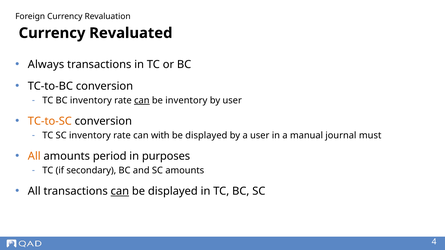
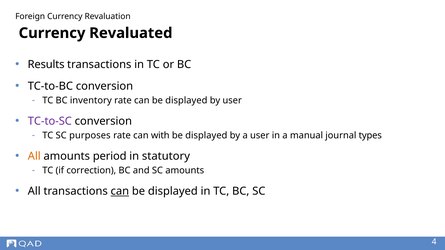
Always: Always -> Results (46, 64)
can underline: present -> none (142, 100)
inventory: inventory -> displayed (186, 100)
TC-to-SC colour: orange -> purple (50, 121)
SC inventory: inventory -> purposes (90, 136)
must: must -> types (370, 136)
purposes: purposes -> statutory (166, 156)
secondary: secondary -> correction (91, 171)
